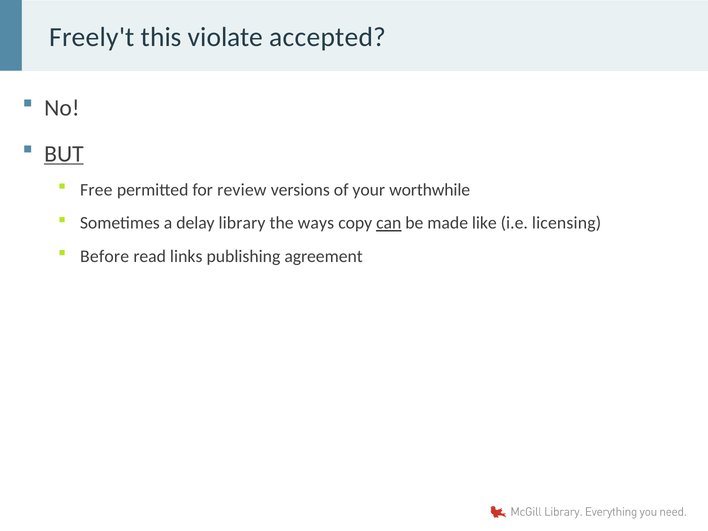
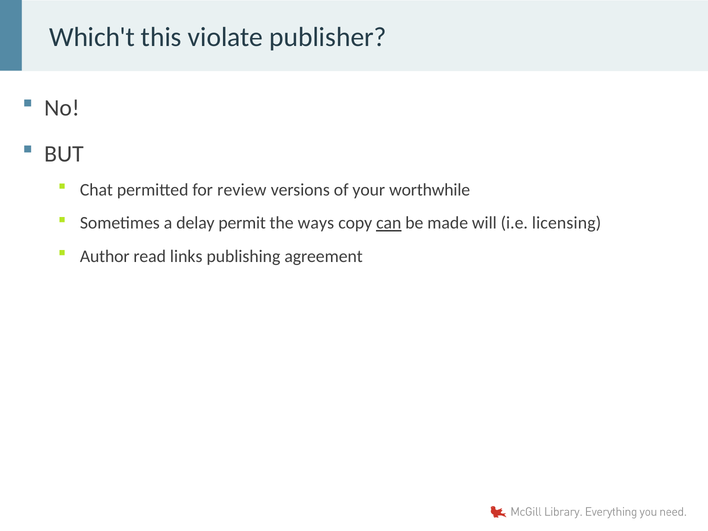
Freely't: Freely't -> Which't (92, 37)
accepted: accepted -> publisher (328, 37)
BUT underline: present -> none (64, 154)
Free: Free -> Chat (96, 190)
library: library -> permit (242, 223)
like: like -> will (484, 223)
Before: Before -> Author (105, 256)
